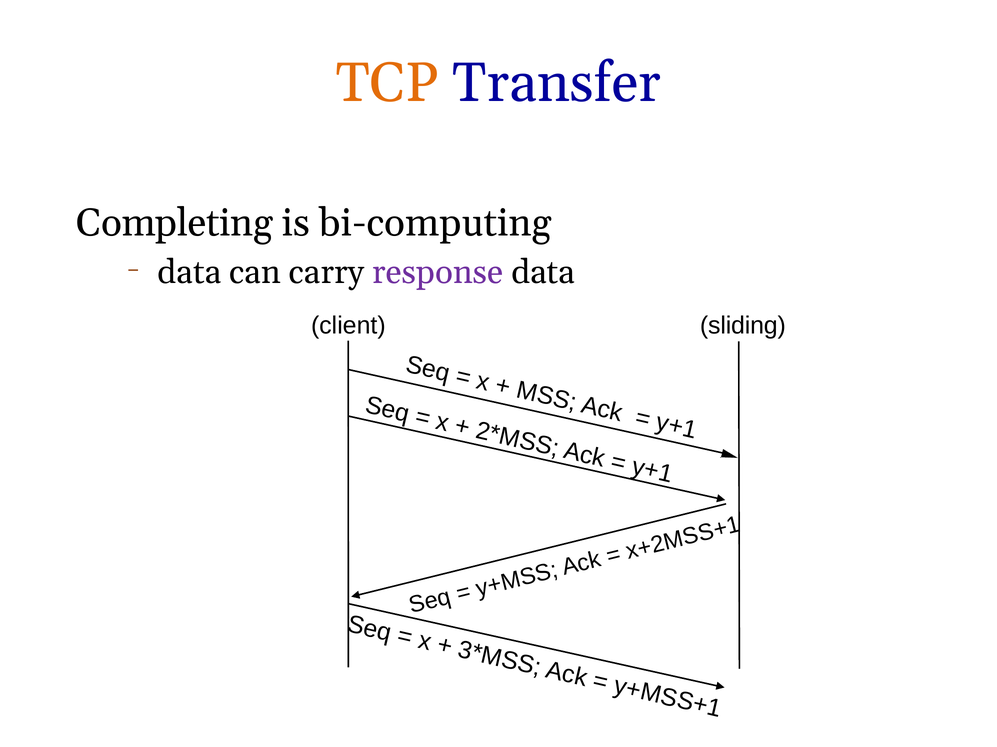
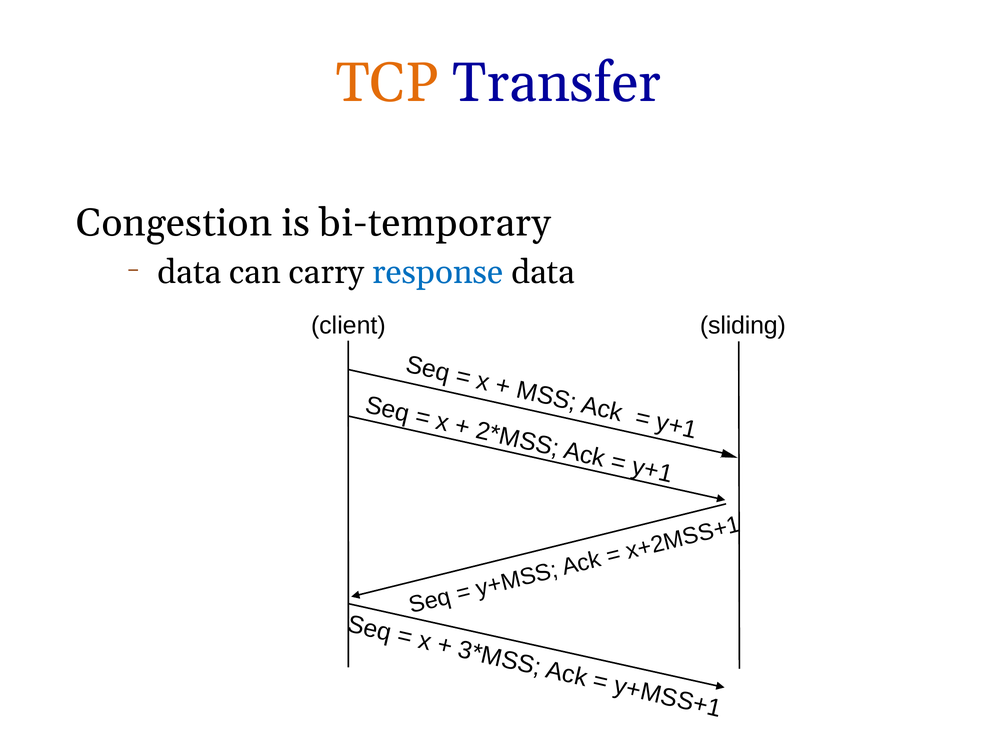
Completing: Completing -> Congestion (174, 223)
bi-computing: bi-computing -> bi-temporary (435, 223)
response colour: purple -> blue (438, 273)
